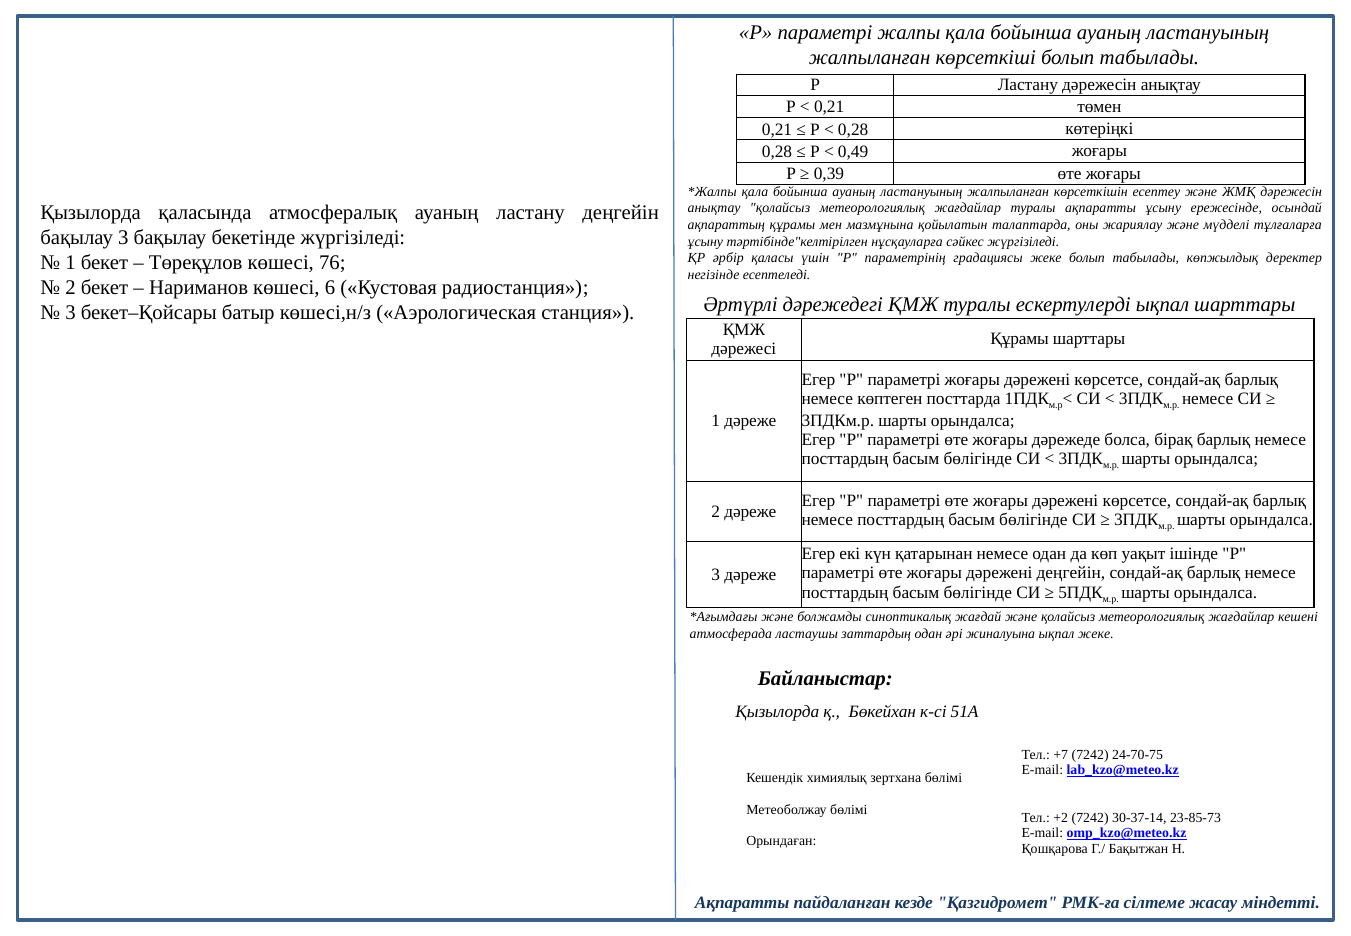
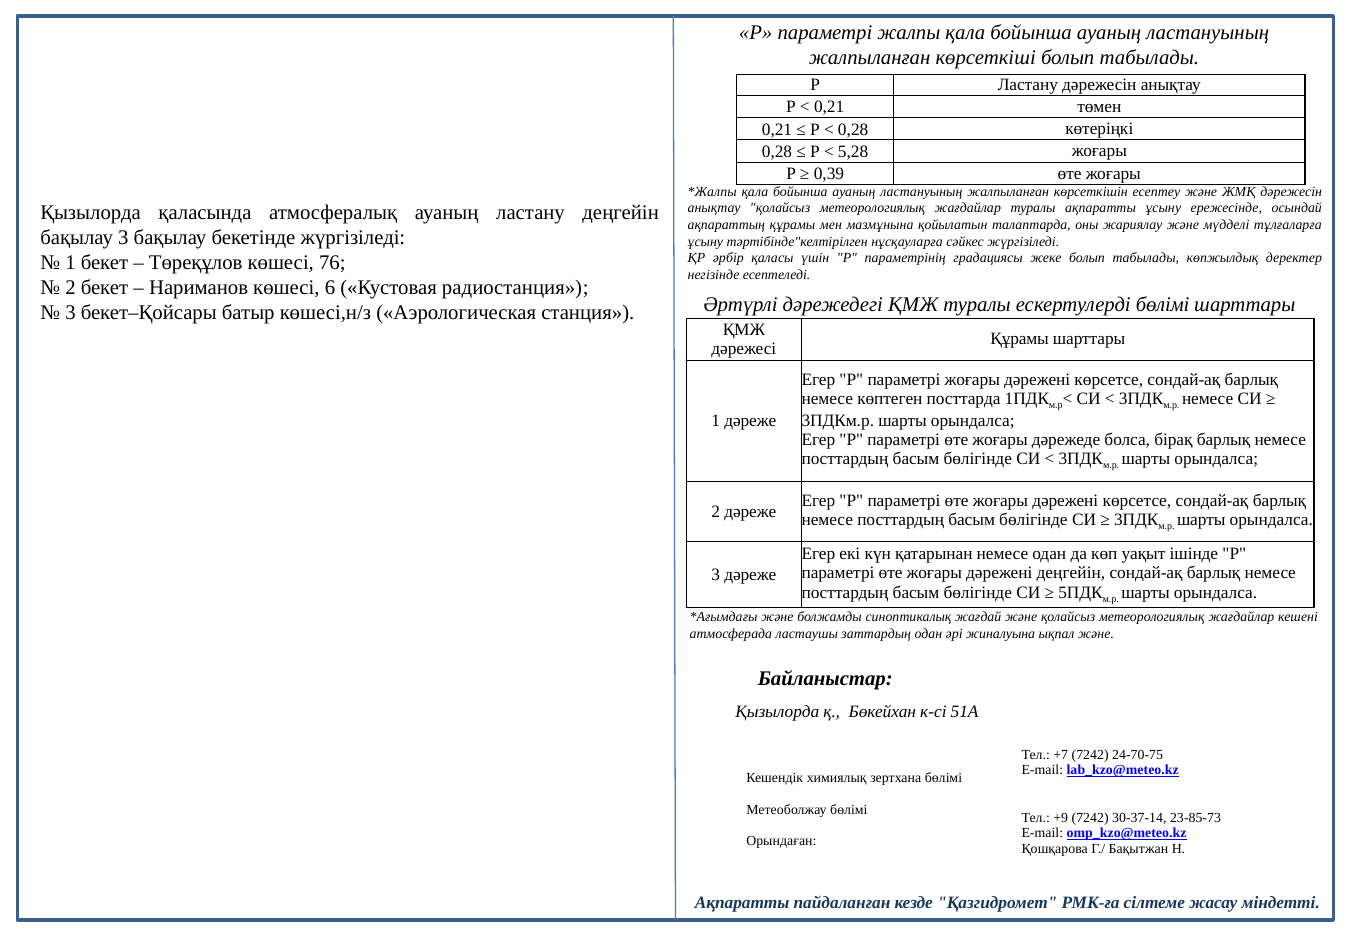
0,49: 0,49 -> 5,28 (853, 152)
ескертулерді ықпал: ықпал -> бөлімі (1163, 304)
ықпал жеке: жеке -> және (1096, 633)
+2: +2 -> +9 (1061, 817)
